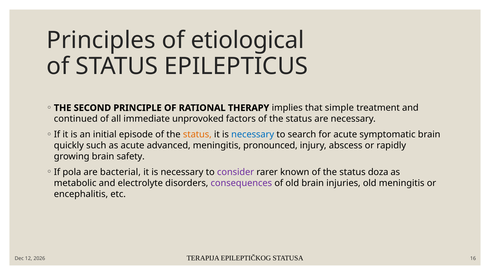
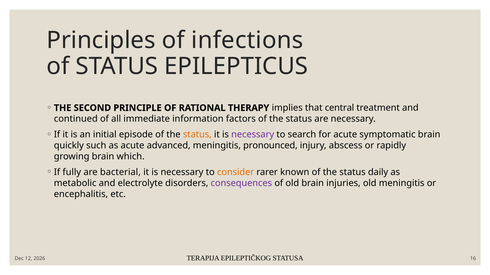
etiological: etiological -> infections (247, 40)
simple: simple -> central (340, 108)
unprovoked: unprovoked -> information (198, 119)
necessary colour: blue -> purple (253, 135)
safety: safety -> which (131, 157)
pola: pola -> fully (72, 172)
consider colour: purple -> orange (236, 172)
doza: doza -> daily (378, 172)
